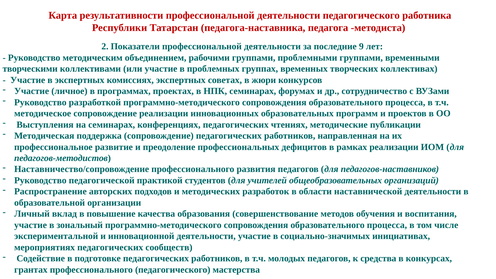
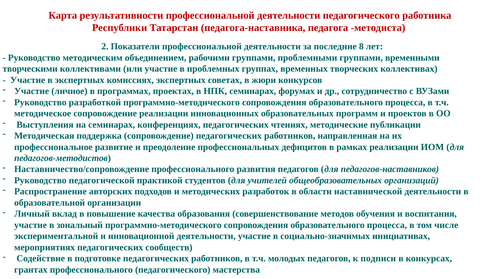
9: 9 -> 8 (361, 46)
средства: средства -> подписи (378, 259)
